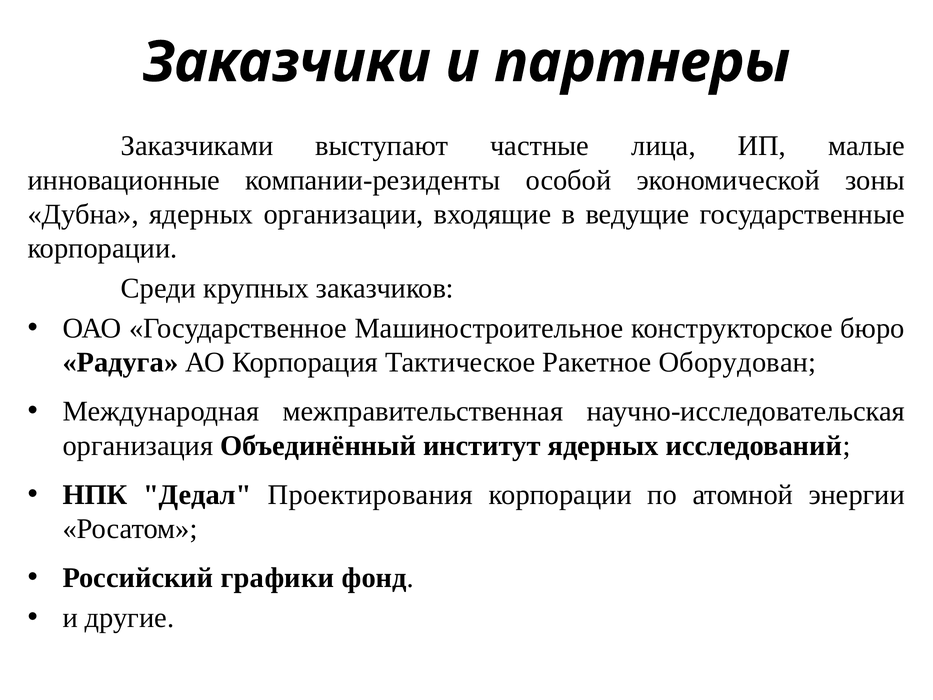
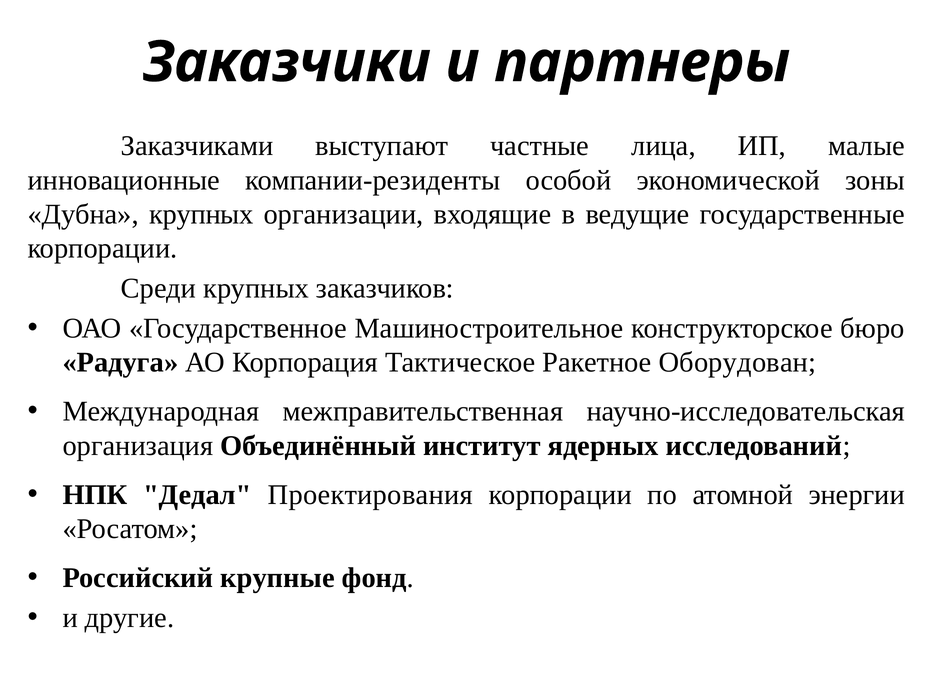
Дубна ядерных: ядерных -> крупных (201, 214)
графики: графики -> крупные (278, 578)
